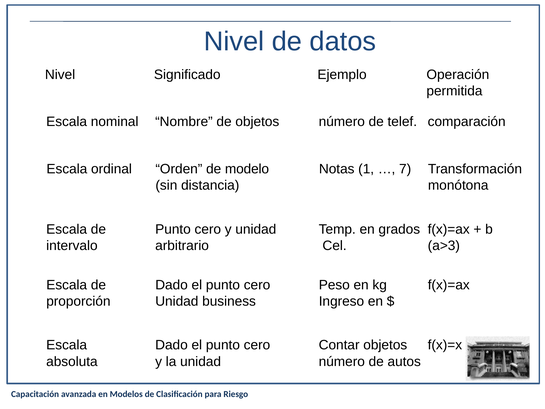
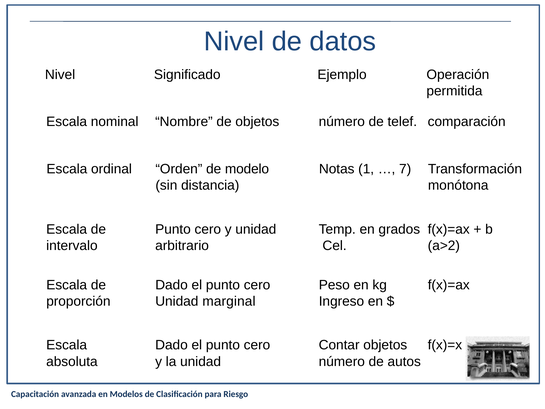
a>3: a>3 -> a>2 (444, 245)
business: business -> marginal (229, 301)
